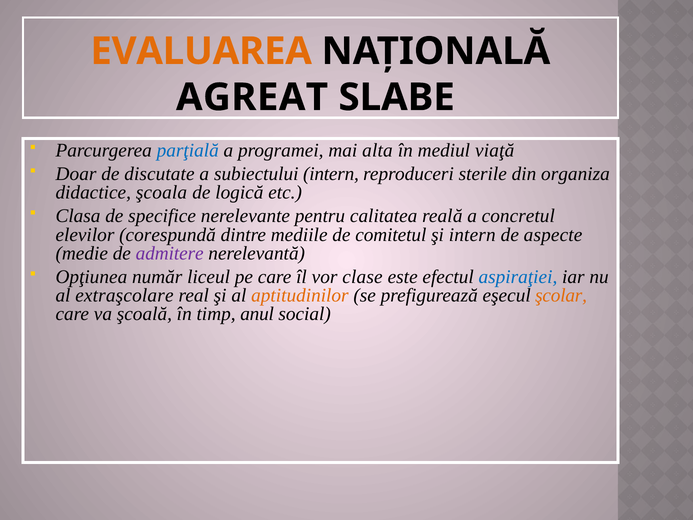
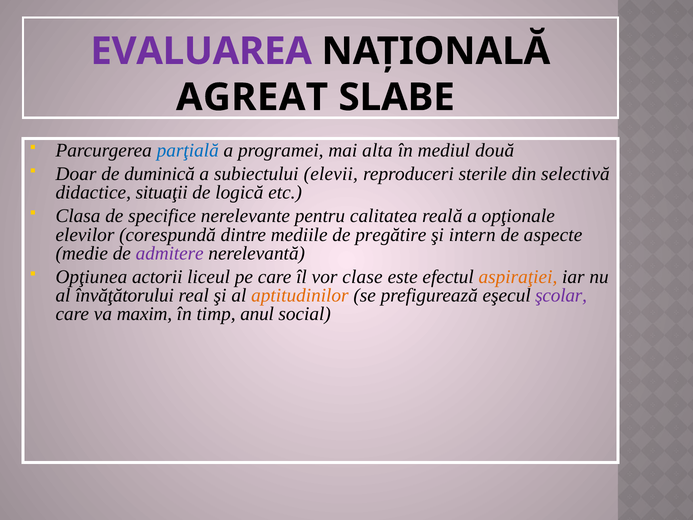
EVALUAREA colour: orange -> purple (201, 51)
viaţă: viaţă -> două (495, 150)
discutate: discutate -> duminică (160, 174)
subiectului intern: intern -> elevii (331, 174)
organiza: organiza -> selectivă (575, 174)
şcoala: şcoala -> situaţii (162, 192)
concretul: concretul -> opţionale (518, 216)
comitetul: comitetul -> pregătire (391, 235)
număr: număr -> actorii (157, 277)
aspiraţiei colour: blue -> orange (518, 277)
extraşcolare: extraşcolare -> învăţătorului (125, 295)
şcolar colour: orange -> purple (561, 295)
şcoală: şcoală -> maxim (144, 314)
